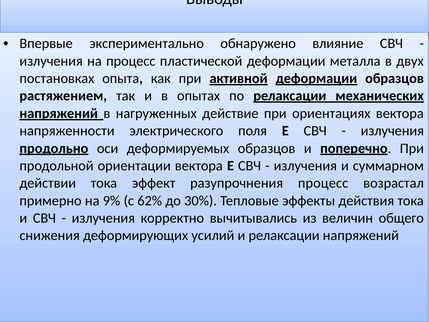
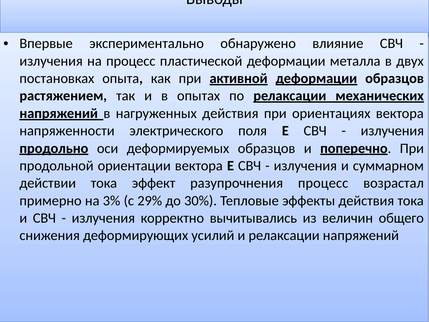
нагруженных действие: действие -> действия (230, 113)
9%: 9% -> 3% (112, 201)
62%: 62% -> 29% (150, 201)
